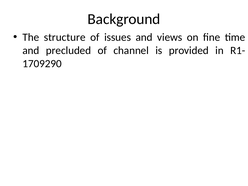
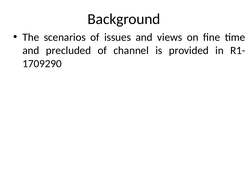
structure: structure -> scenarios (65, 37)
